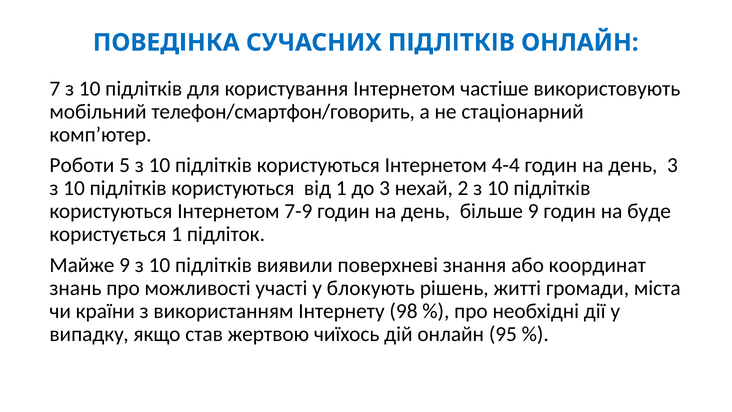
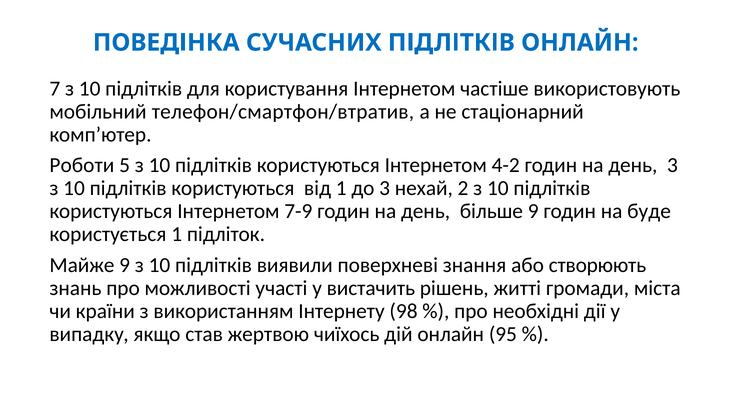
телефон/смартфон/говорить: телефон/смартфон/говорить -> телефон/смартфон/втратив (283, 111)
4-4: 4-4 -> 4-2 (506, 165)
координат: координат -> створюють (597, 265)
блокують: блокують -> вистачить (371, 288)
